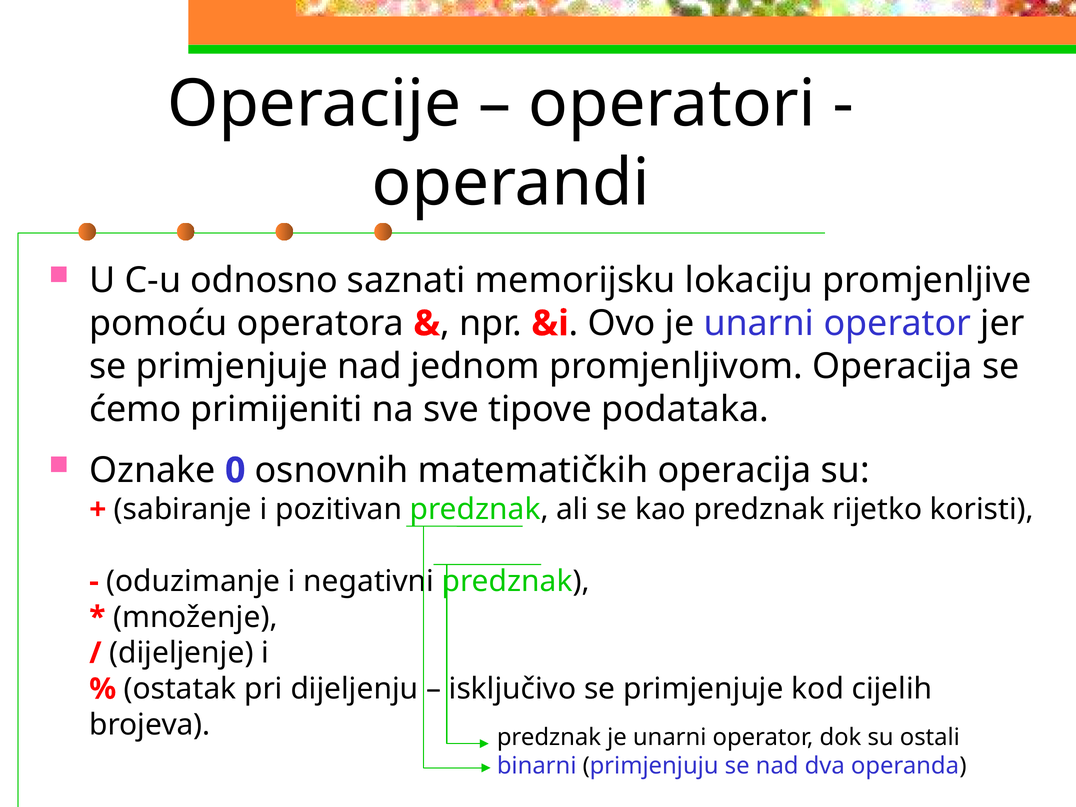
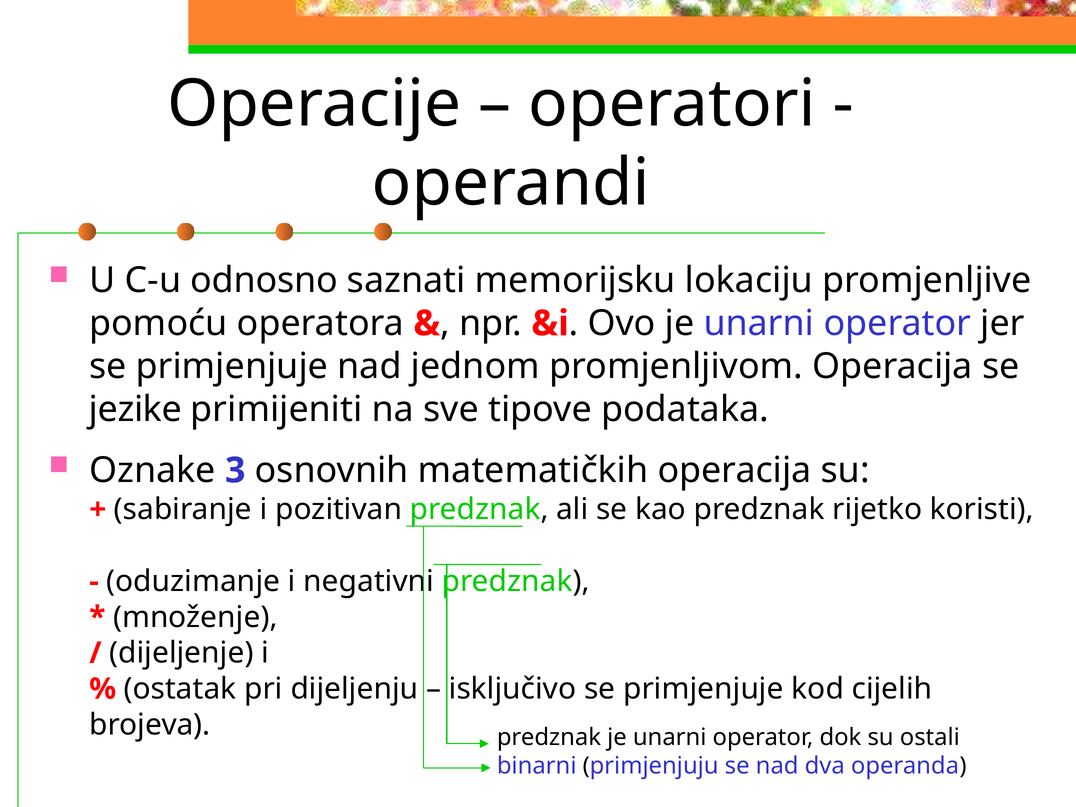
ćemo: ćemo -> jezike (135, 410)
0: 0 -> 3 (235, 470)
